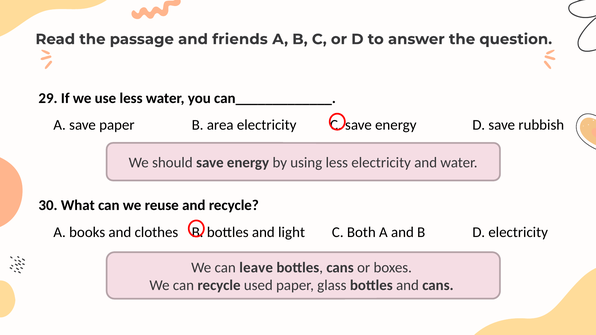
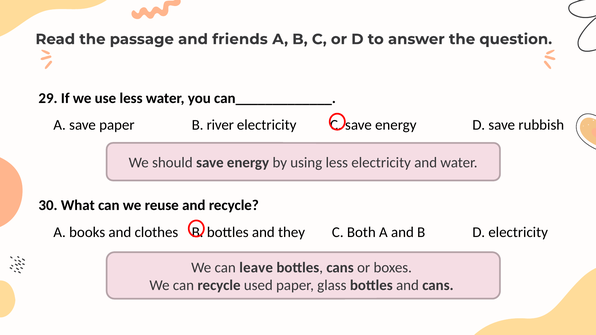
area: area -> river (220, 125)
light: light -> they (292, 232)
